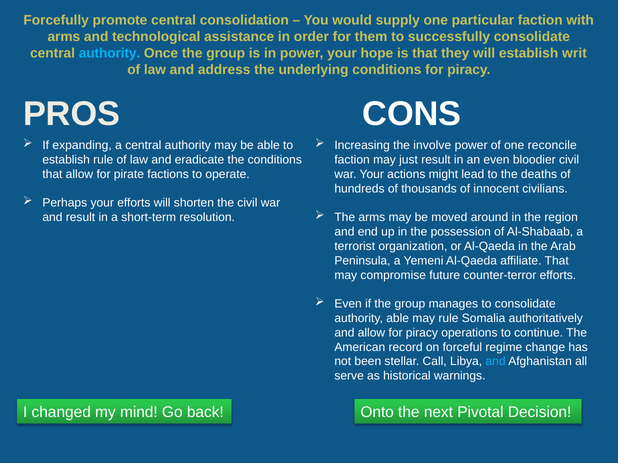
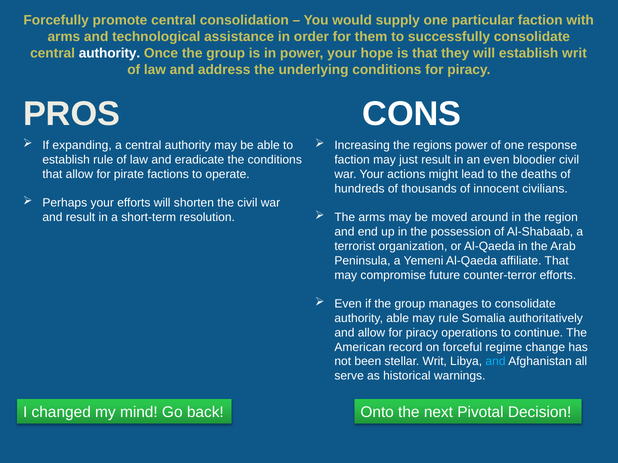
authority colour: light blue -> white (110, 53)
involve: involve -> regions (432, 145)
reconcile: reconcile -> response (552, 145)
stellar Call: Call -> Writ (435, 362)
